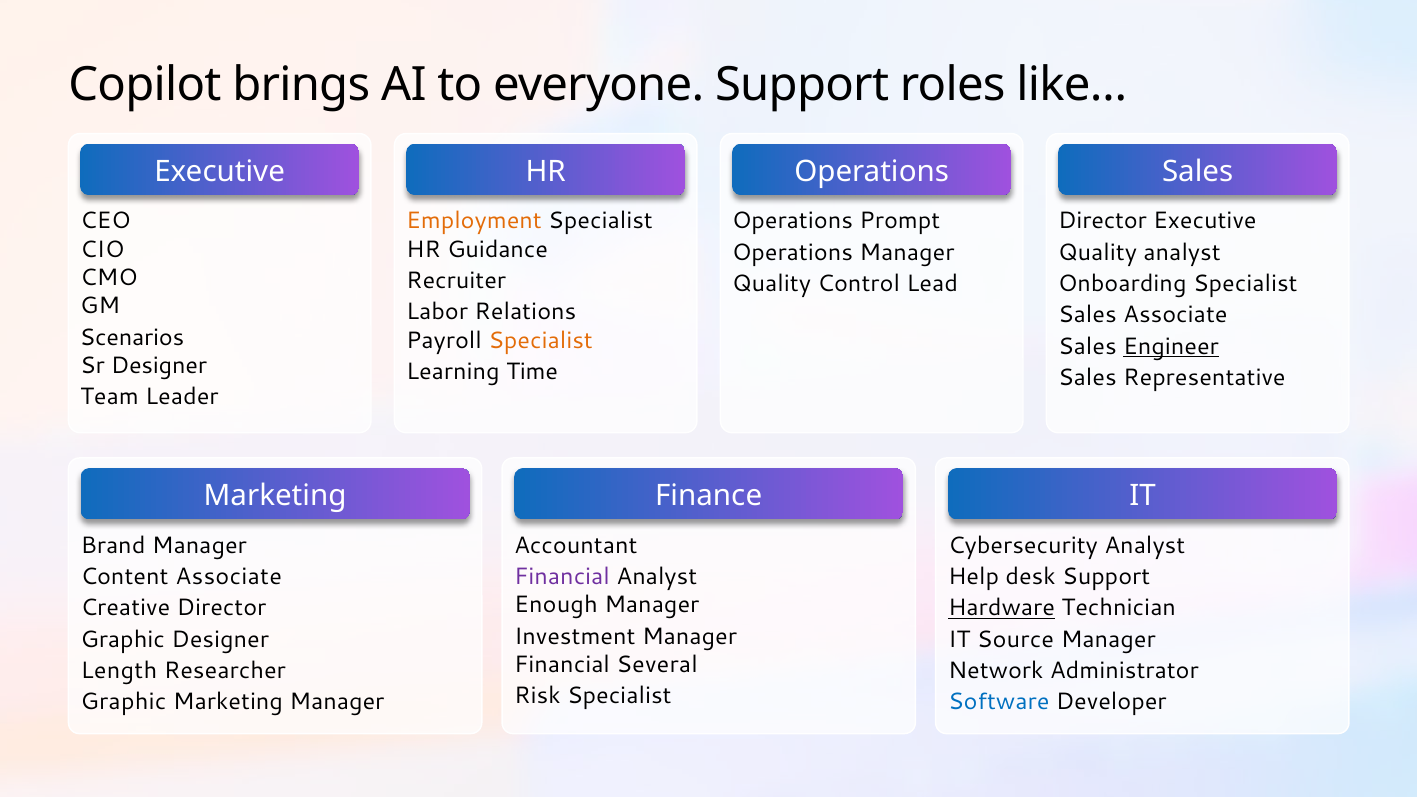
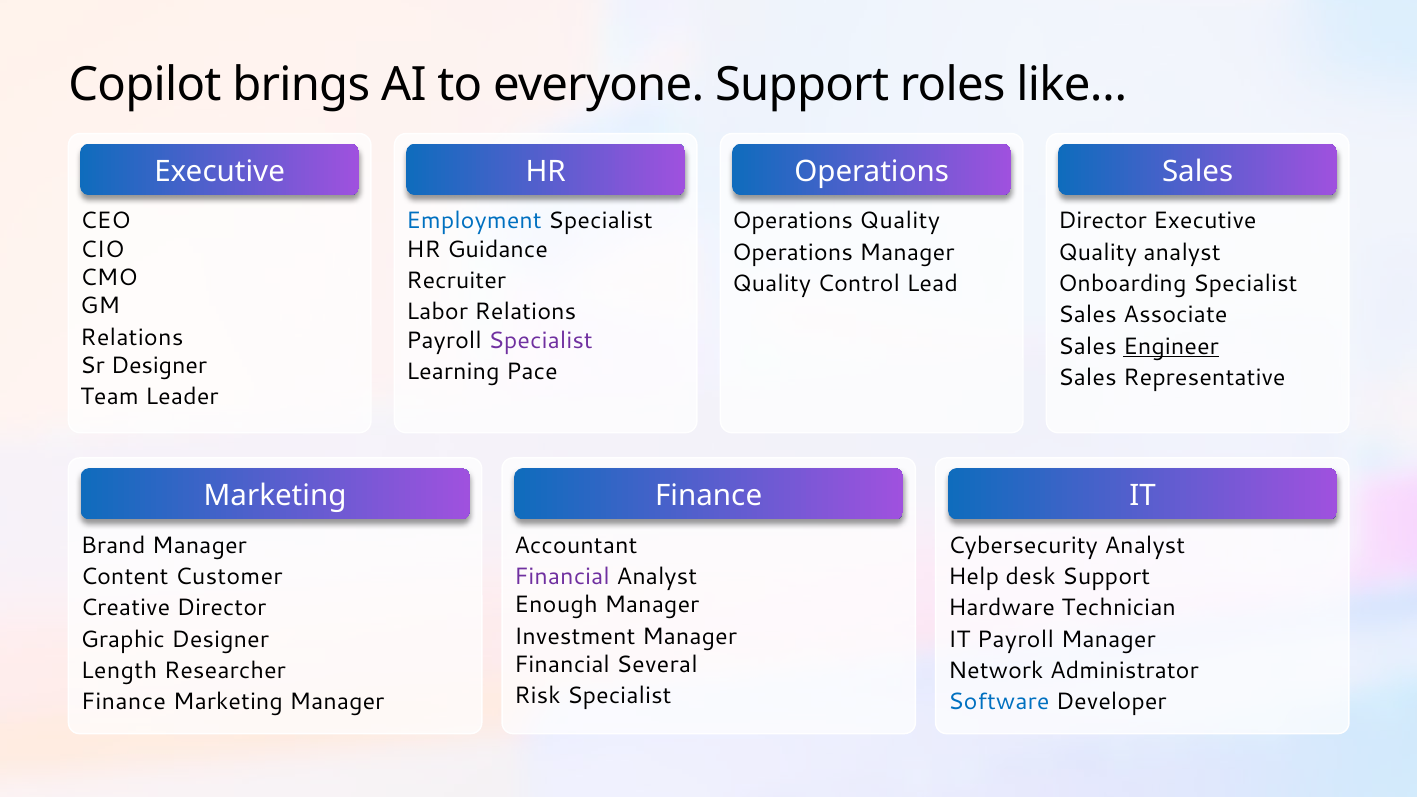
Employment colour: orange -> blue (474, 221)
Operations Prompt: Prompt -> Quality (900, 221)
Scenarios: Scenarios -> Relations (132, 337)
Specialist colour: orange -> purple (541, 340)
Time: Time -> Pace (532, 372)
Content Associate: Associate -> Customer (229, 577)
Hardware underline: present -> none (1002, 608)
IT Source: Source -> Payroll (1015, 639)
Graphic: Graphic -> Finance (123, 702)
